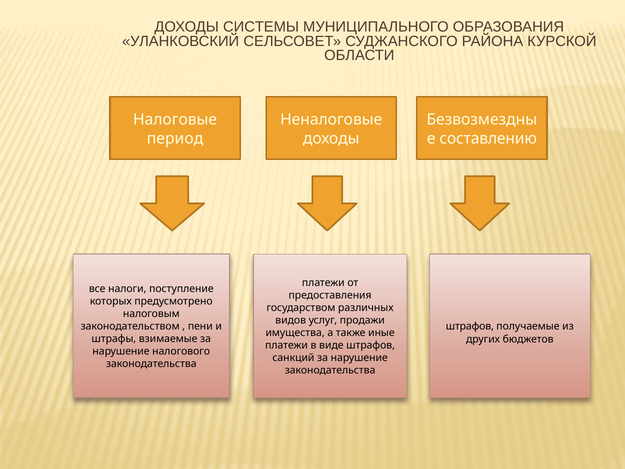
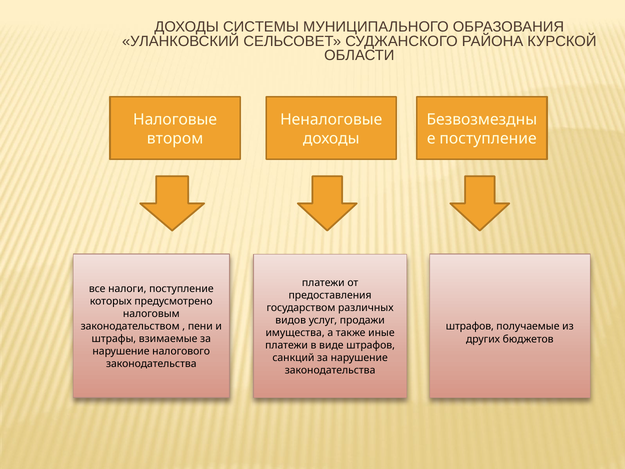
период: период -> втором (175, 138)
составлению: составлению -> поступление (488, 138)
